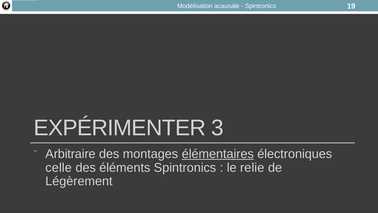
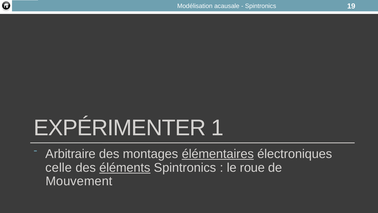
3: 3 -> 1 (217, 128)
éléments underline: none -> present (125, 167)
relie: relie -> roue (252, 167)
Légèrement: Légèrement -> Mouvement (79, 181)
